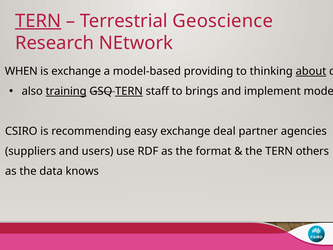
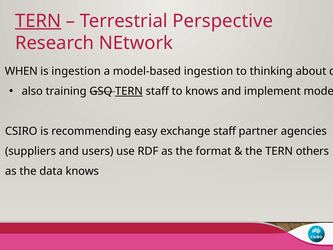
Geoscience: Geoscience -> Perspective (223, 21)
is exchange: exchange -> ingestion (76, 71)
model-based providing: providing -> ingestion (208, 71)
about underline: present -> none (311, 71)
training underline: present -> none (66, 91)
to brings: brings -> knows (202, 91)
exchange deal: deal -> staff (225, 131)
